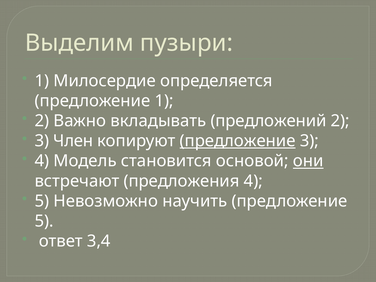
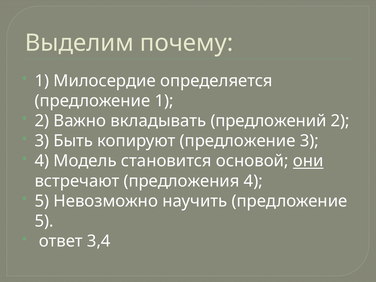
пузыри: пузыри -> почему (187, 43)
Член: Член -> Быть (73, 141)
предложение underline: present -> none (238, 141)
